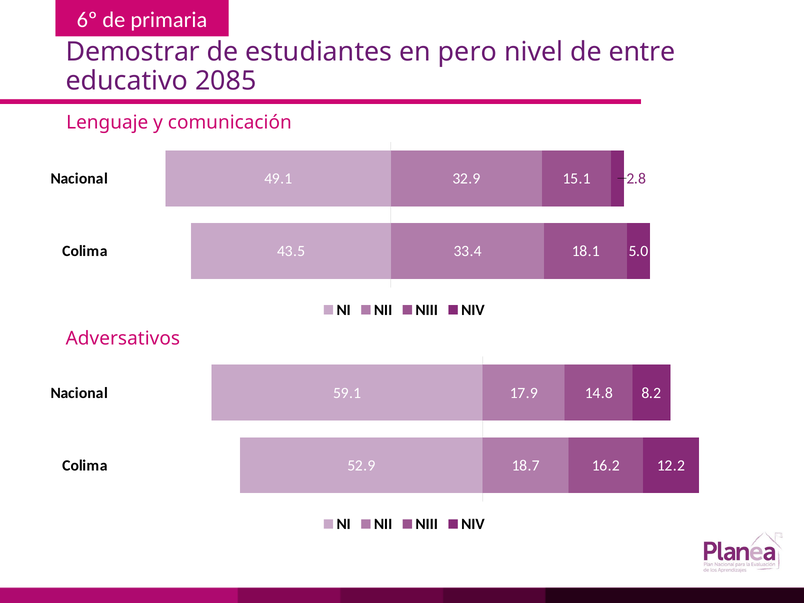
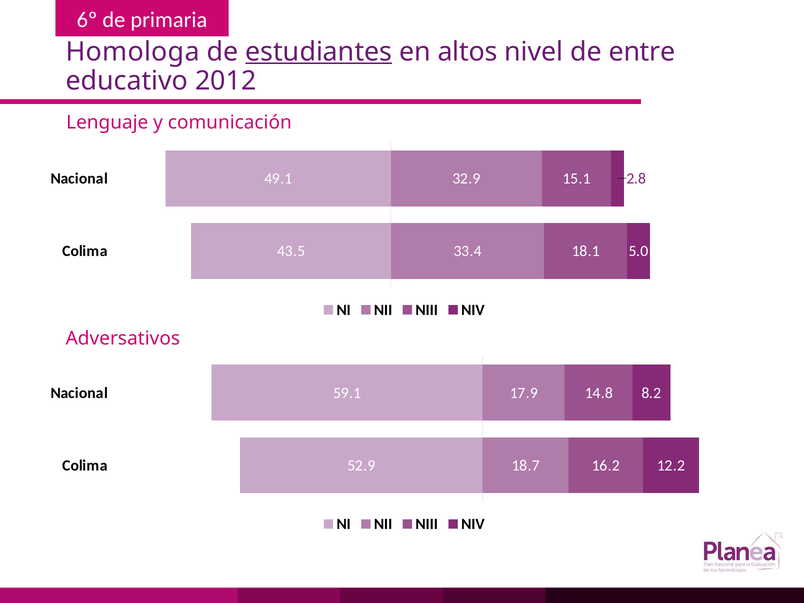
Demostrar: Demostrar -> Homologa (133, 52)
estudiantes underline: none -> present (319, 52)
pero: pero -> altos (468, 52)
2085: 2085 -> 2012 (226, 81)
